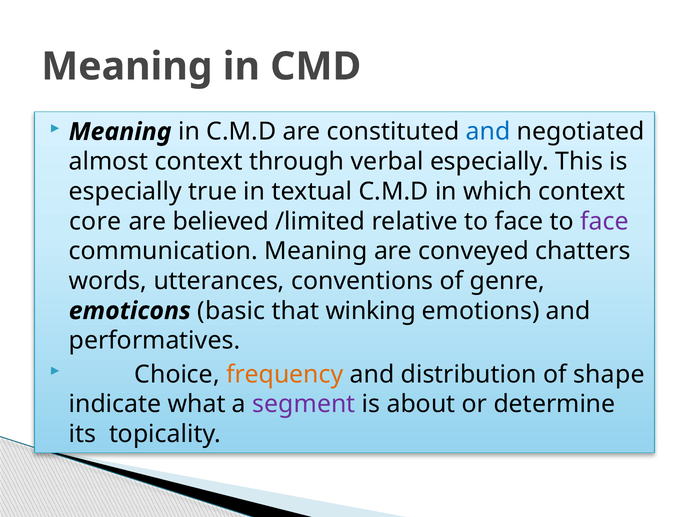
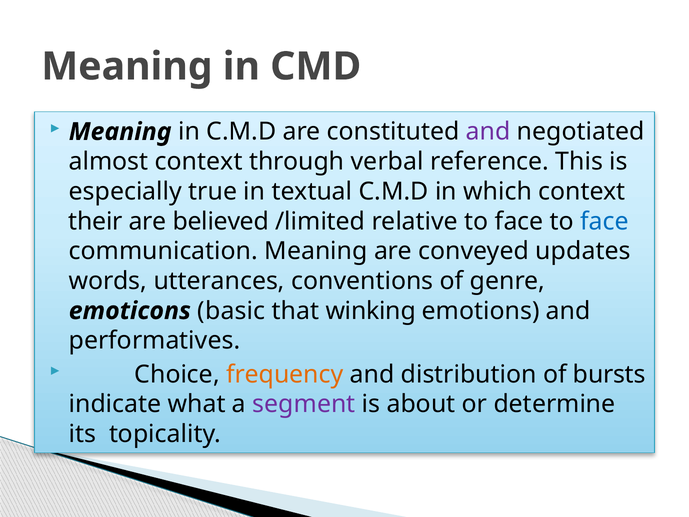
and colour: blue -> purple (488, 132)
verbal especially: especially -> reference (489, 162)
core: core -> their (96, 221)
face colour: purple -> blue (605, 221)
chatters: chatters -> updates (583, 251)
shape: shape -> bursts (609, 374)
